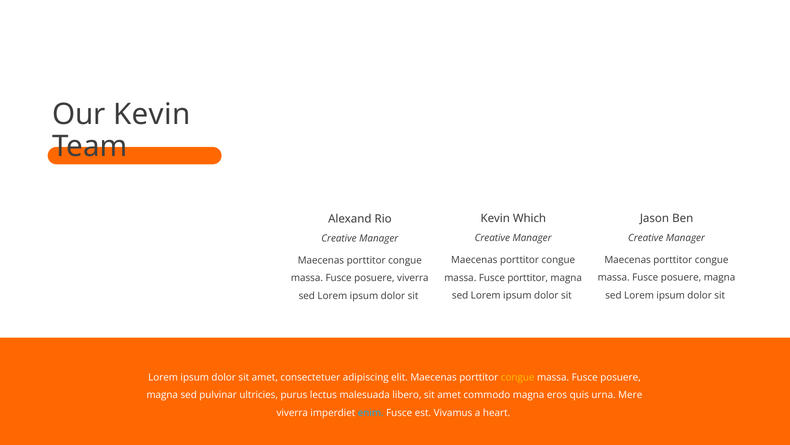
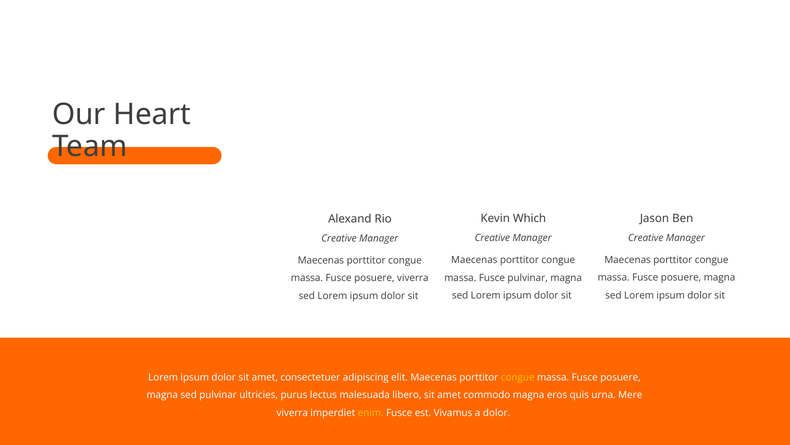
Our Kevin: Kevin -> Heart (152, 114)
Fusce porttitor: porttitor -> pulvinar (528, 277)
enim colour: light blue -> yellow (371, 412)
a heart: heart -> dolor (497, 412)
